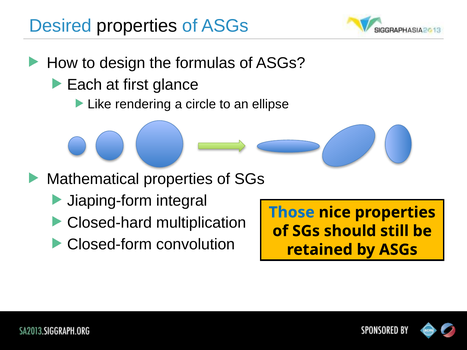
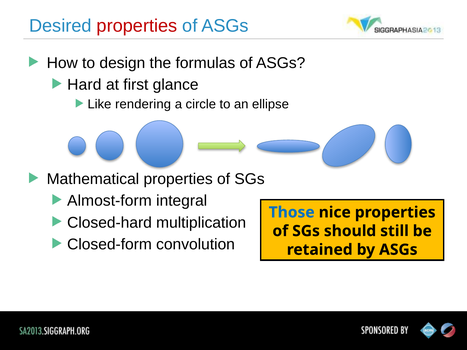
properties colour: black -> red (137, 26)
Each: Each -> Hard (84, 85)
Jiaping-form: Jiaping-form -> Almost-form (109, 201)
